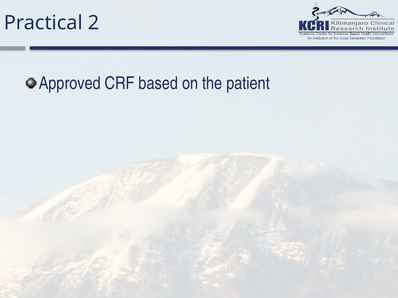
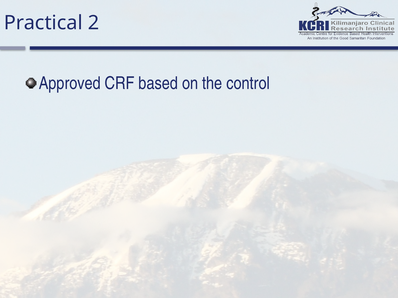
patient: patient -> control (248, 83)
